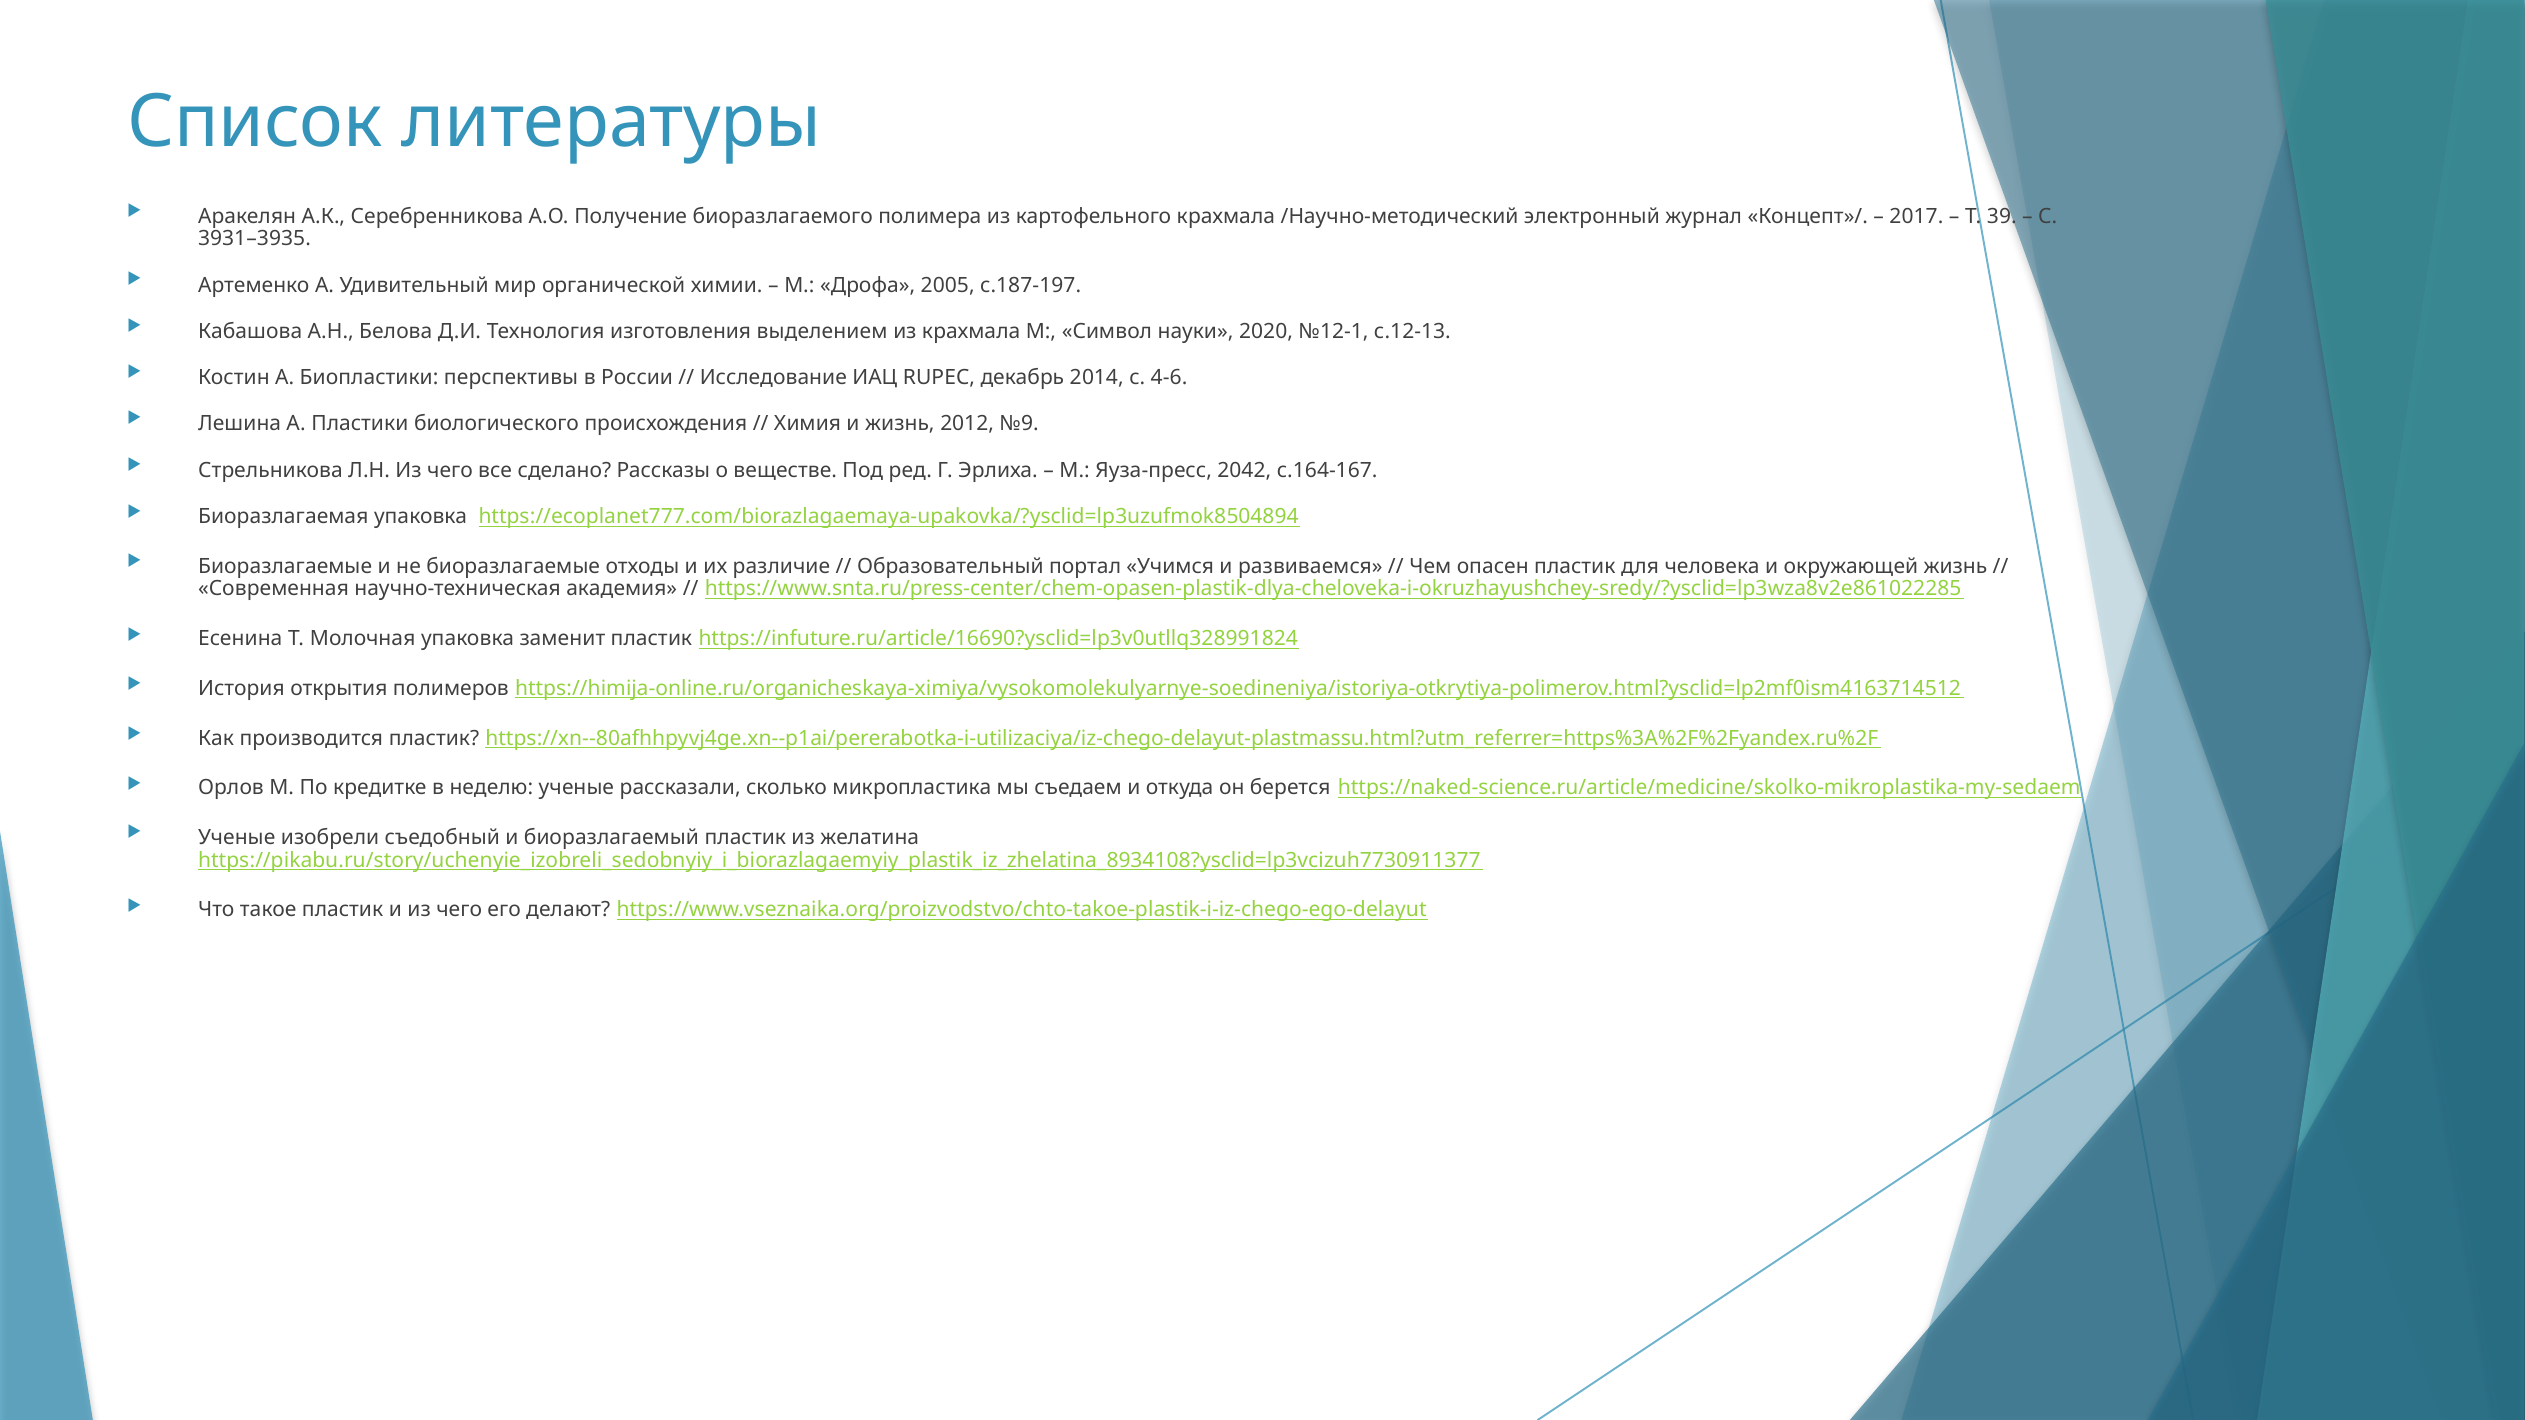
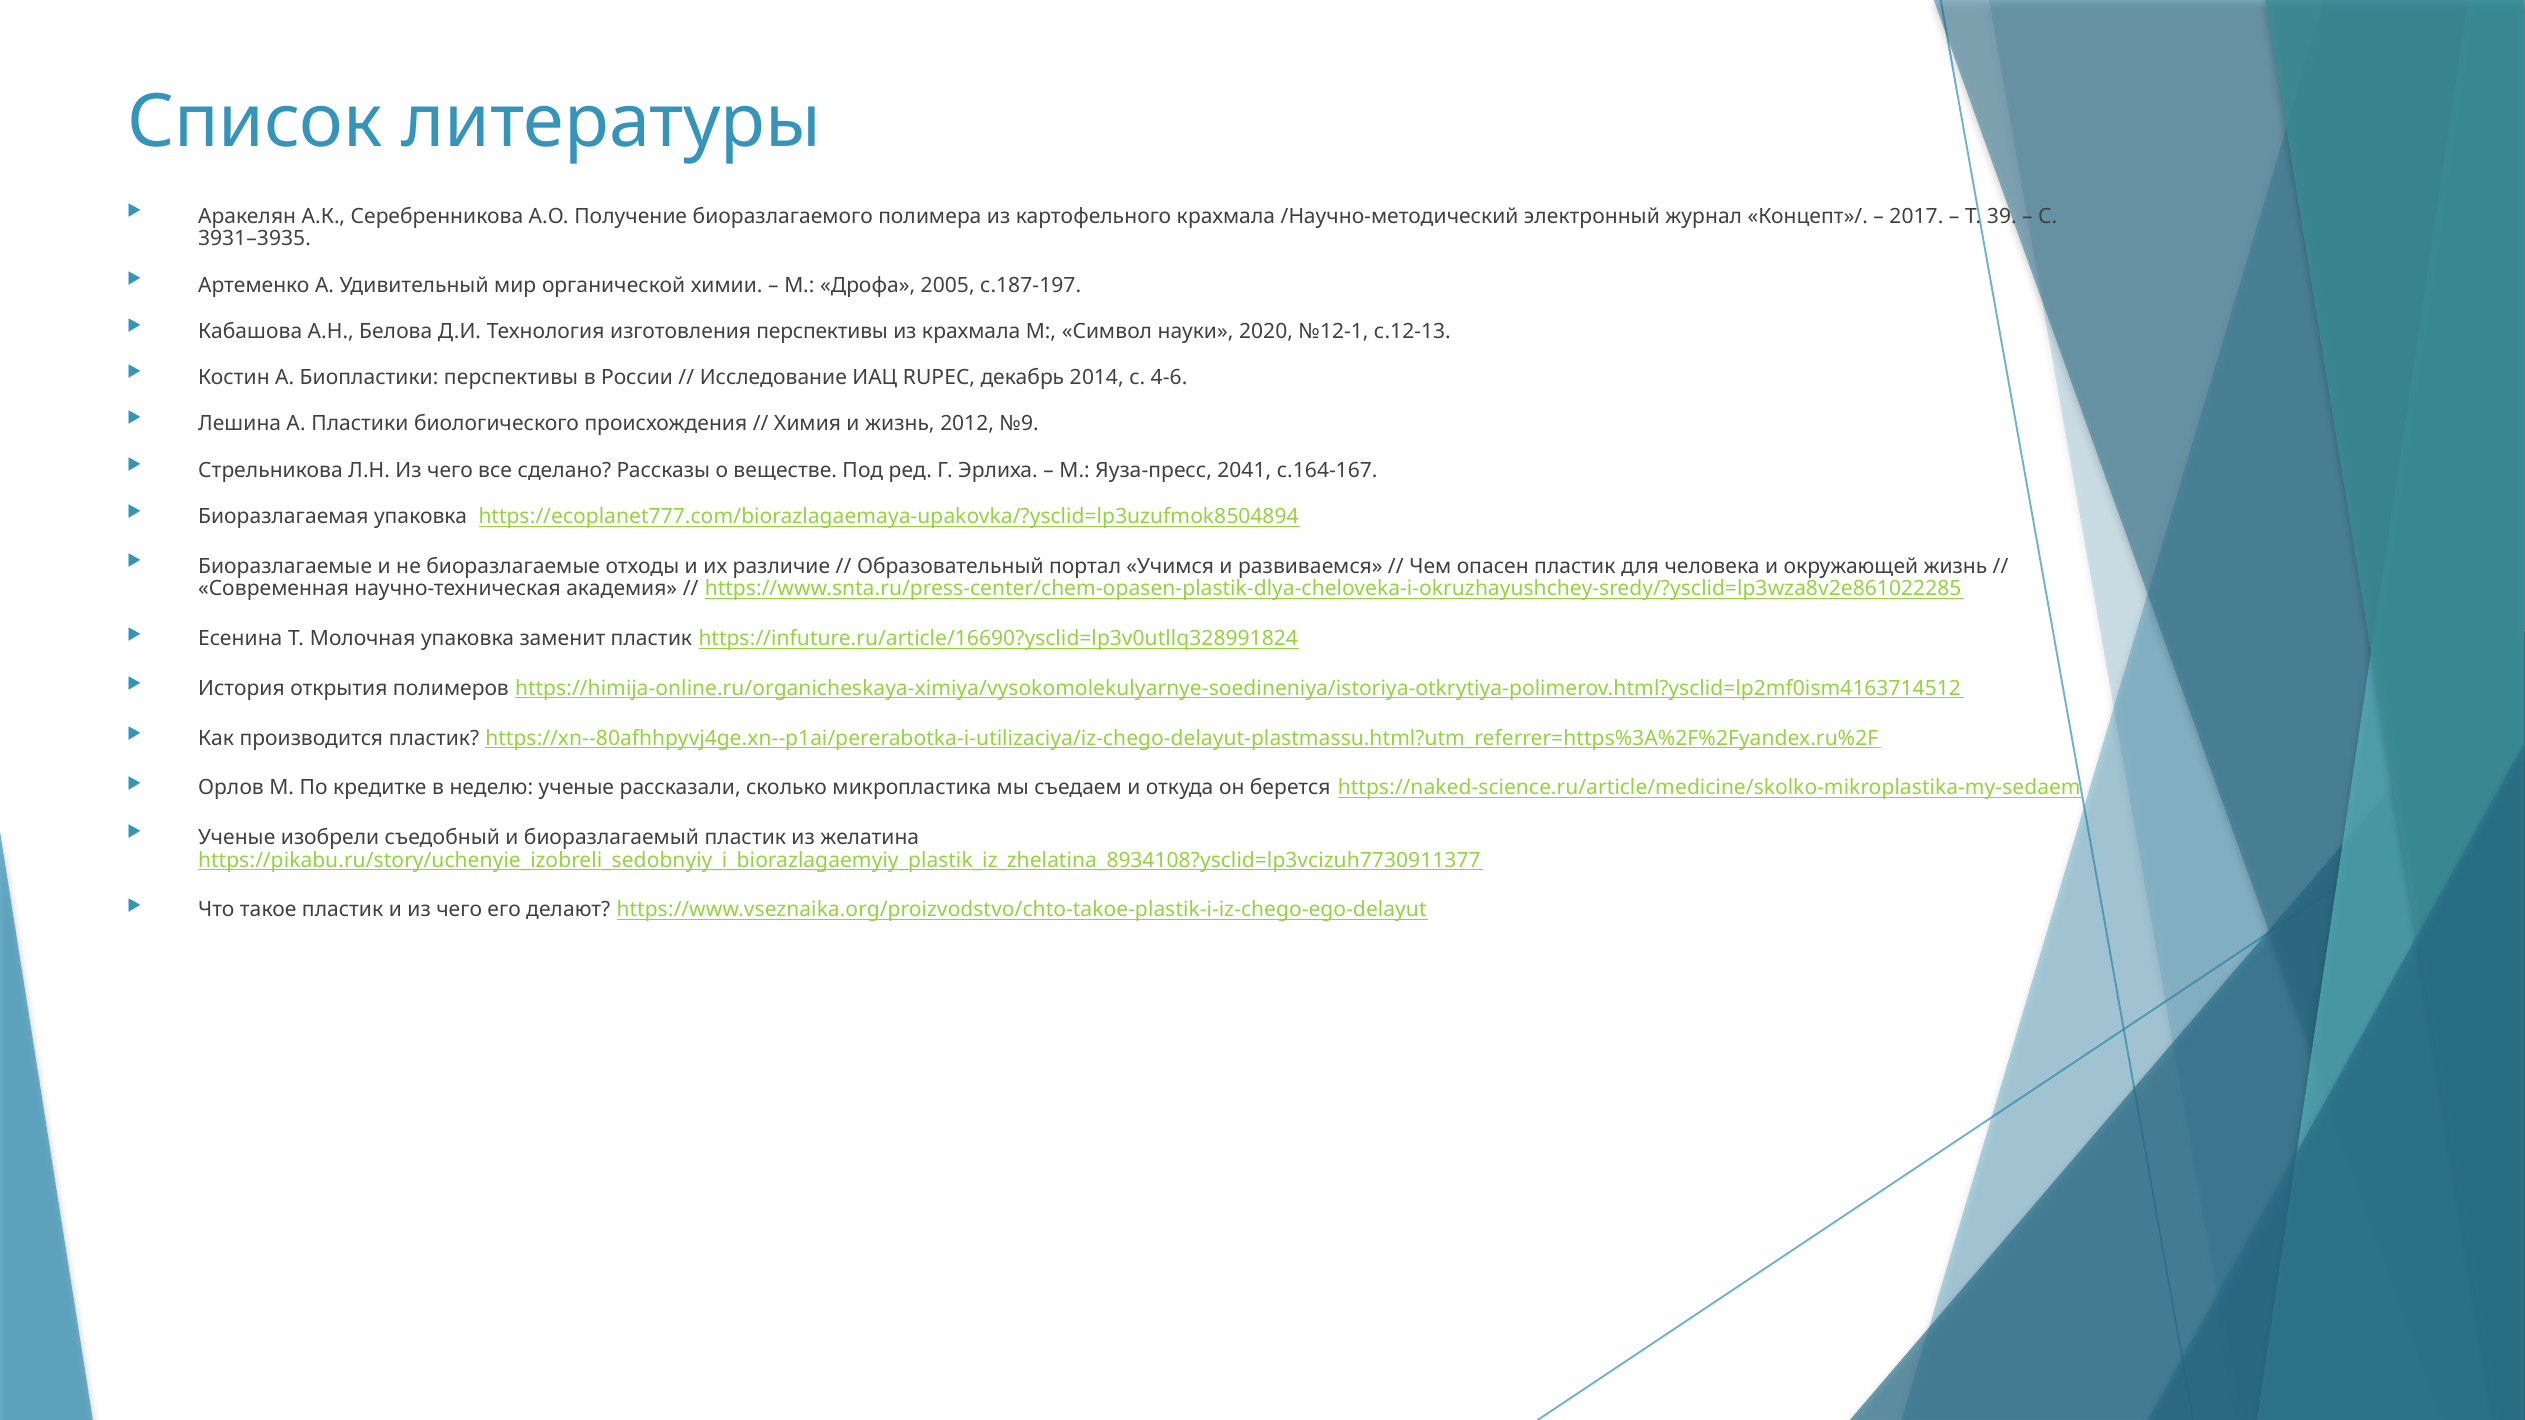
изготовления выделением: выделением -> перспективы (822, 331)
2042: 2042 -> 2041 (1244, 470)
